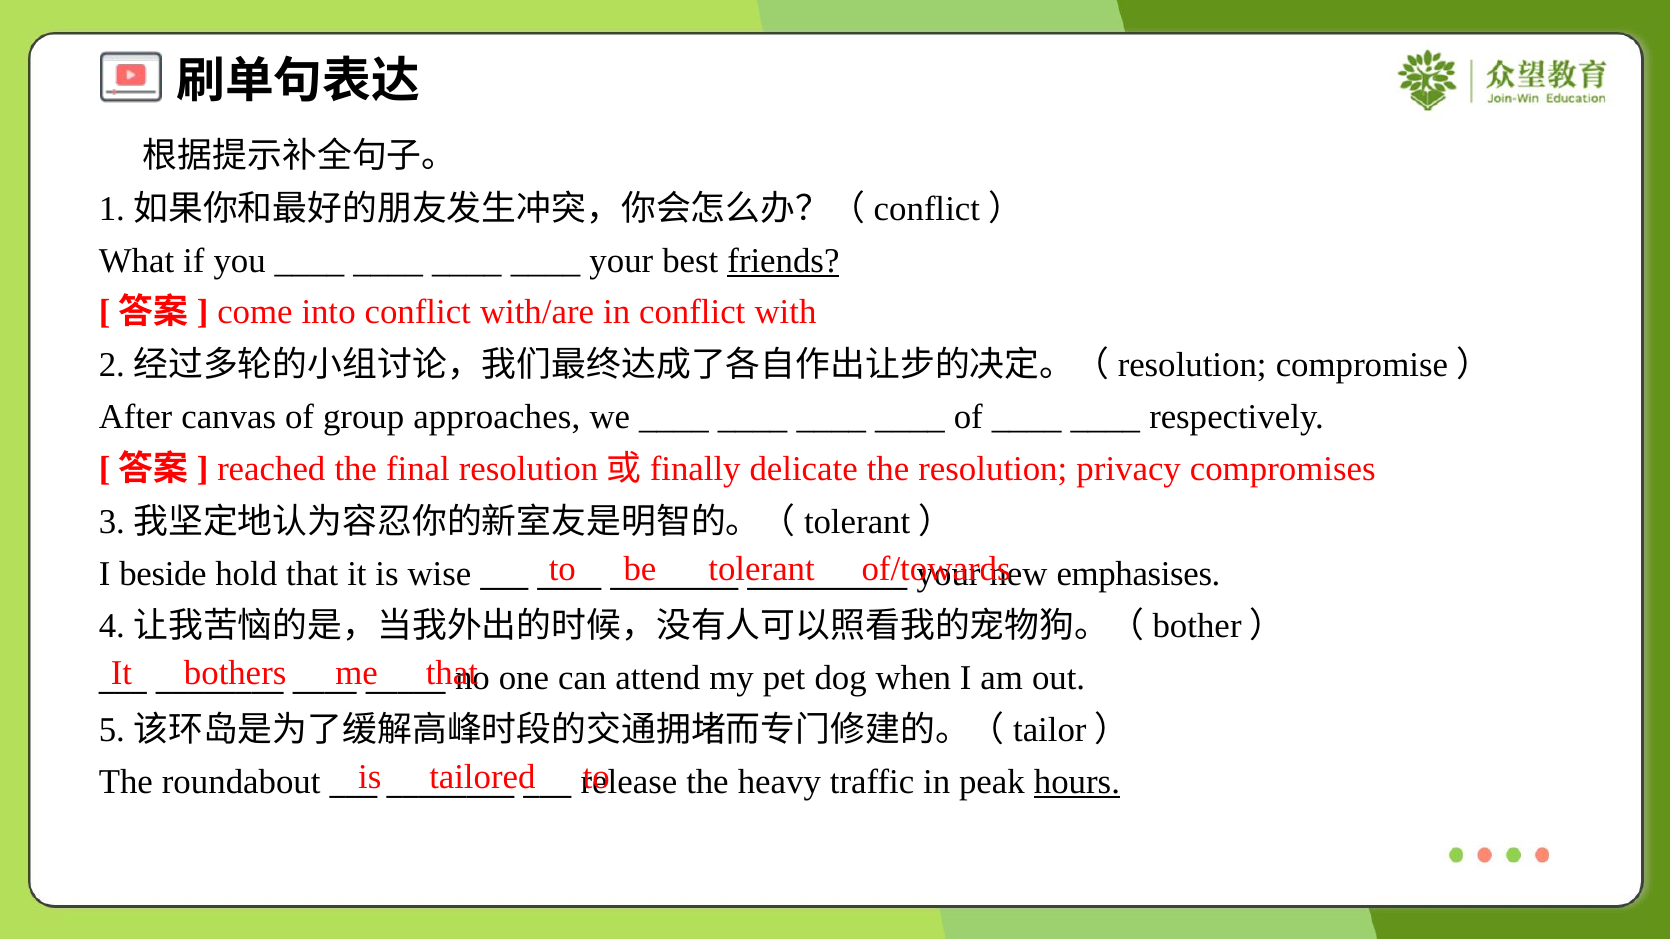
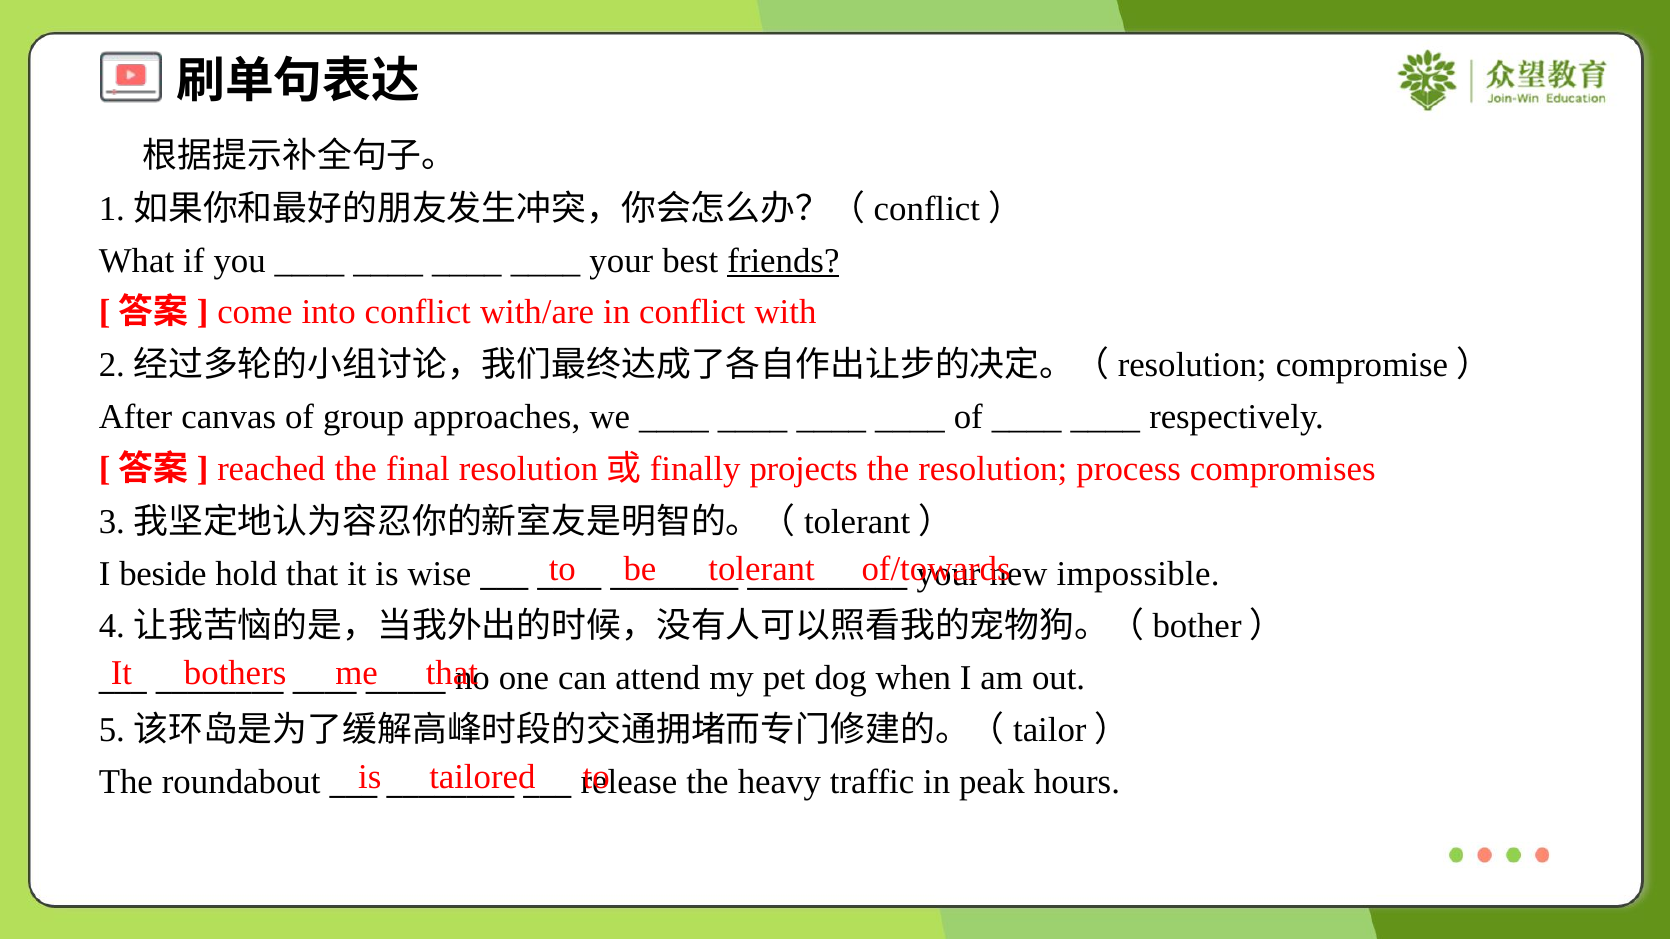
delicate: delicate -> projects (804, 469)
privacy: privacy -> process (1129, 469)
emphasises: emphasises -> impossible (1138, 574)
hours underline: present -> none (1077, 783)
